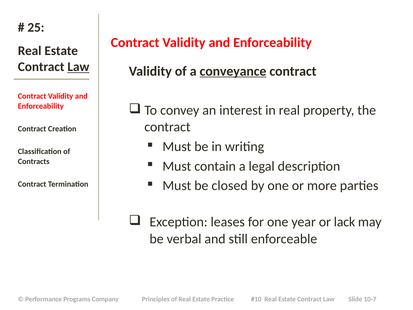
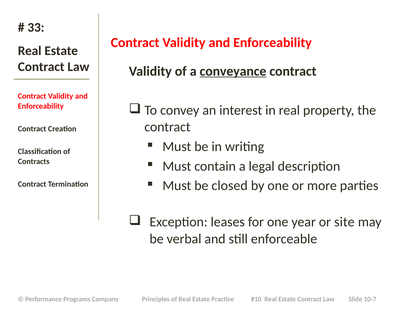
25: 25 -> 33 (36, 28)
Law underline: present -> none (78, 67)
lack: lack -> site (344, 222)
